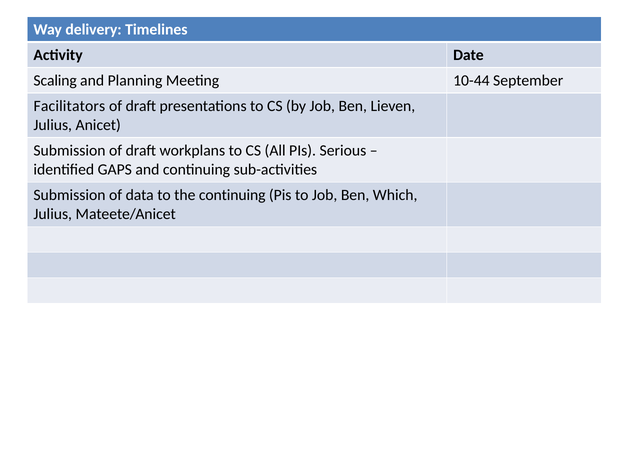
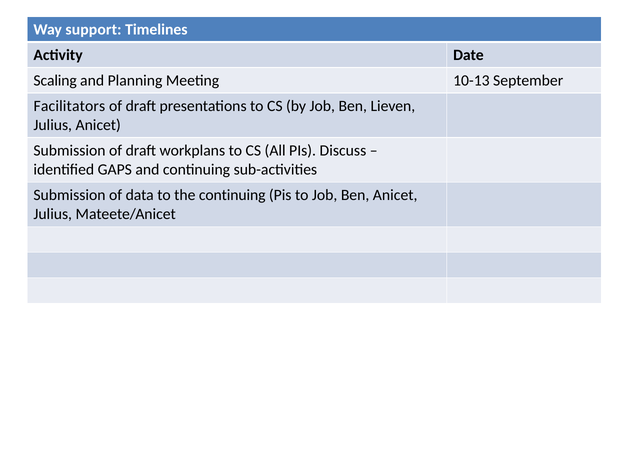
delivery: delivery -> support (93, 29)
10-44: 10-44 -> 10-13 (471, 80)
Serious: Serious -> Discuss (343, 150)
Ben Which: Which -> Anicet (395, 195)
